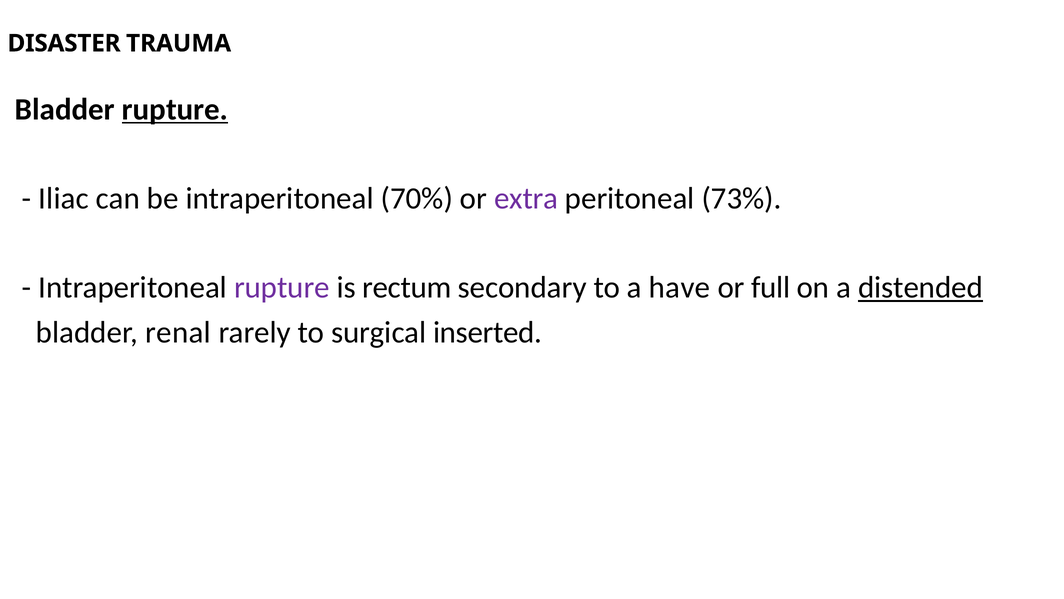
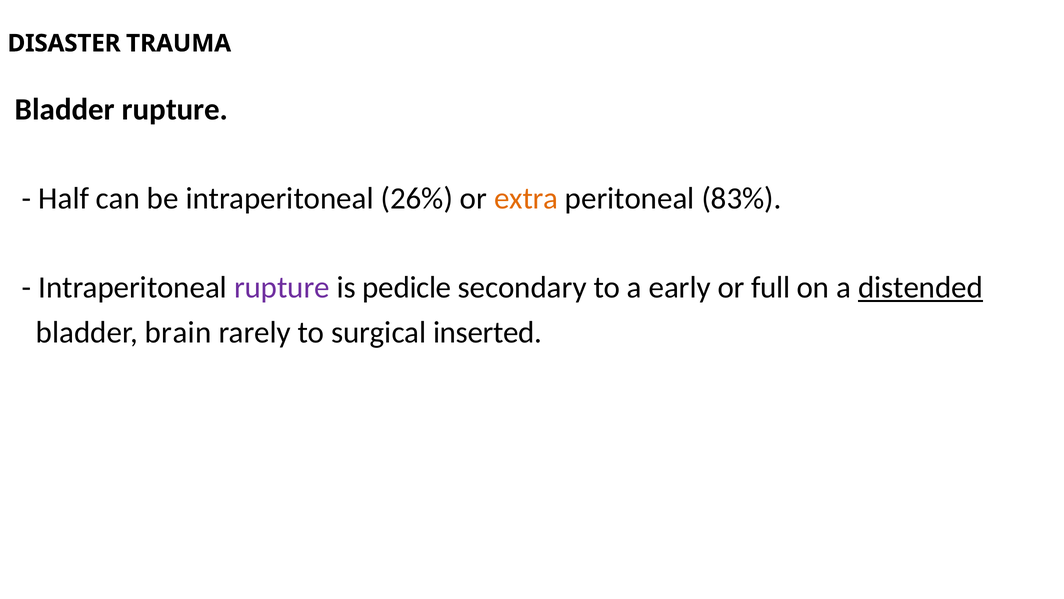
rupture underline: present -> none (175, 109)
Iliac: Iliac -> Half (64, 198)
70%: 70% -> 26% (417, 198)
extra colour: purple -> orange (526, 198)
73%: 73% -> 83% (742, 198)
rectum: rectum -> pedicle (407, 287)
have: have -> early (680, 287)
renal: renal -> brain (178, 332)
